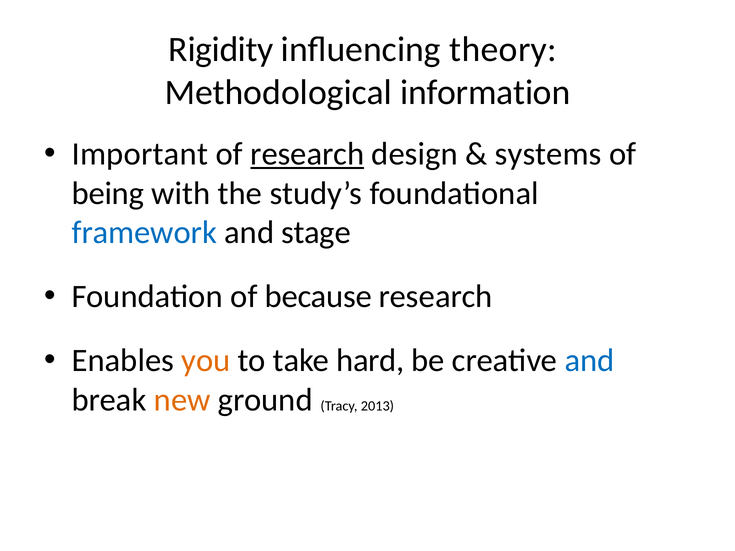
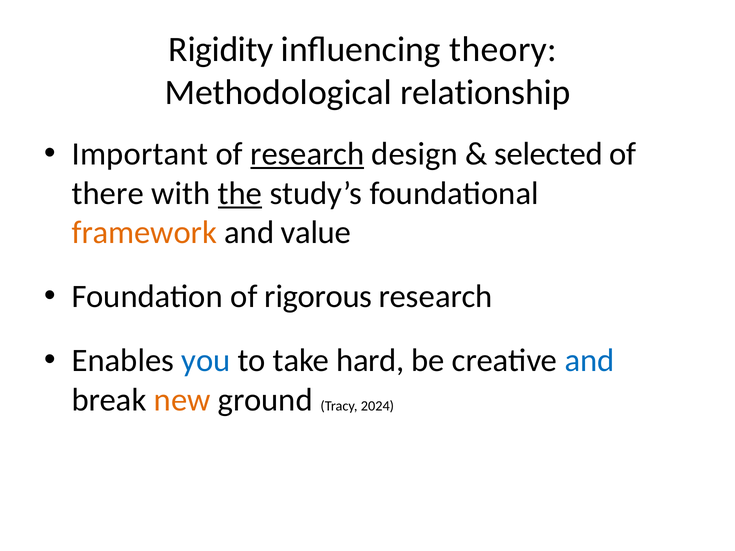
information: information -> relationship (485, 93)
systems: systems -> selected (548, 154)
being: being -> there (108, 193)
the underline: none -> present (240, 193)
framework colour: blue -> orange (144, 233)
stage: stage -> value (316, 233)
because: because -> rigorous (318, 297)
you colour: orange -> blue (206, 361)
2013: 2013 -> 2024 (377, 406)
